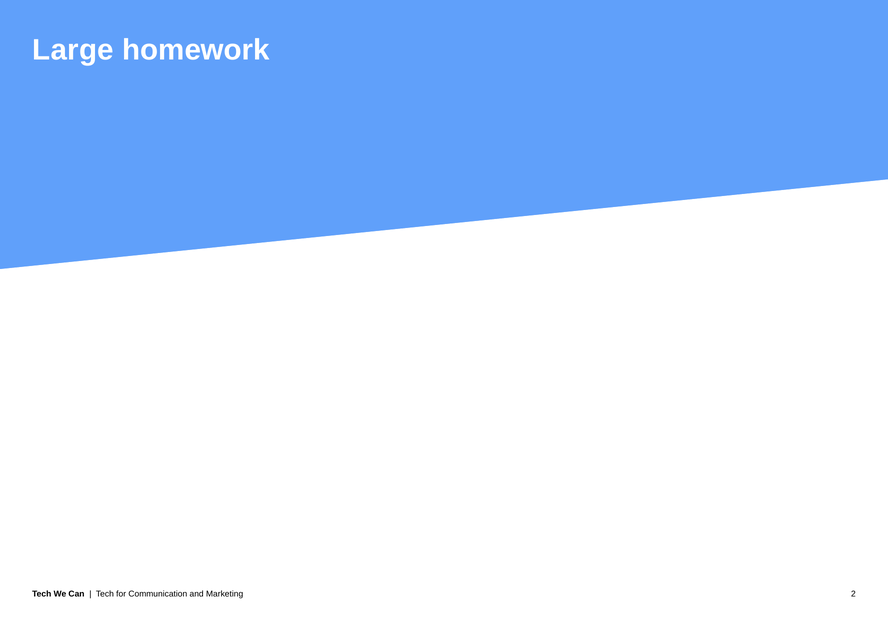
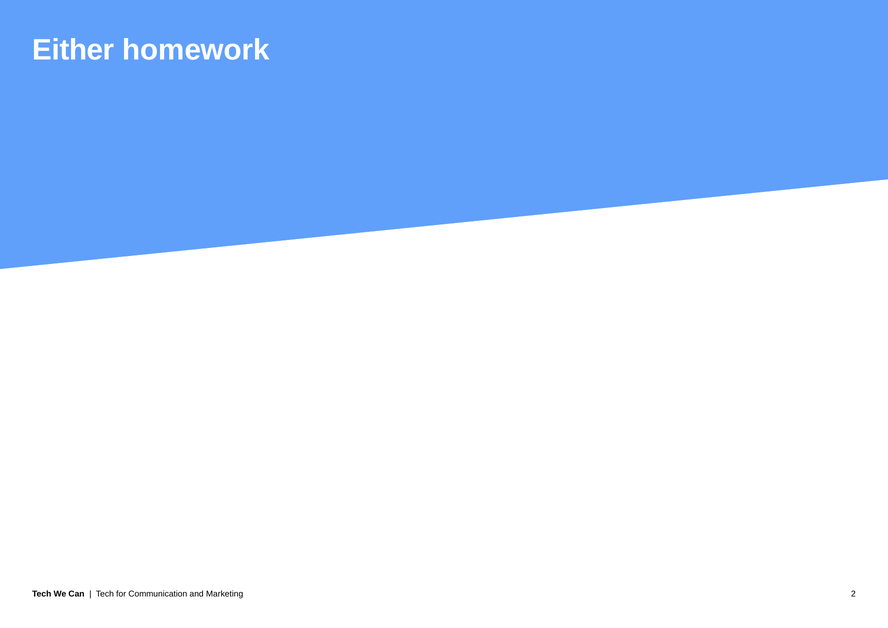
Large: Large -> Either (73, 50)
